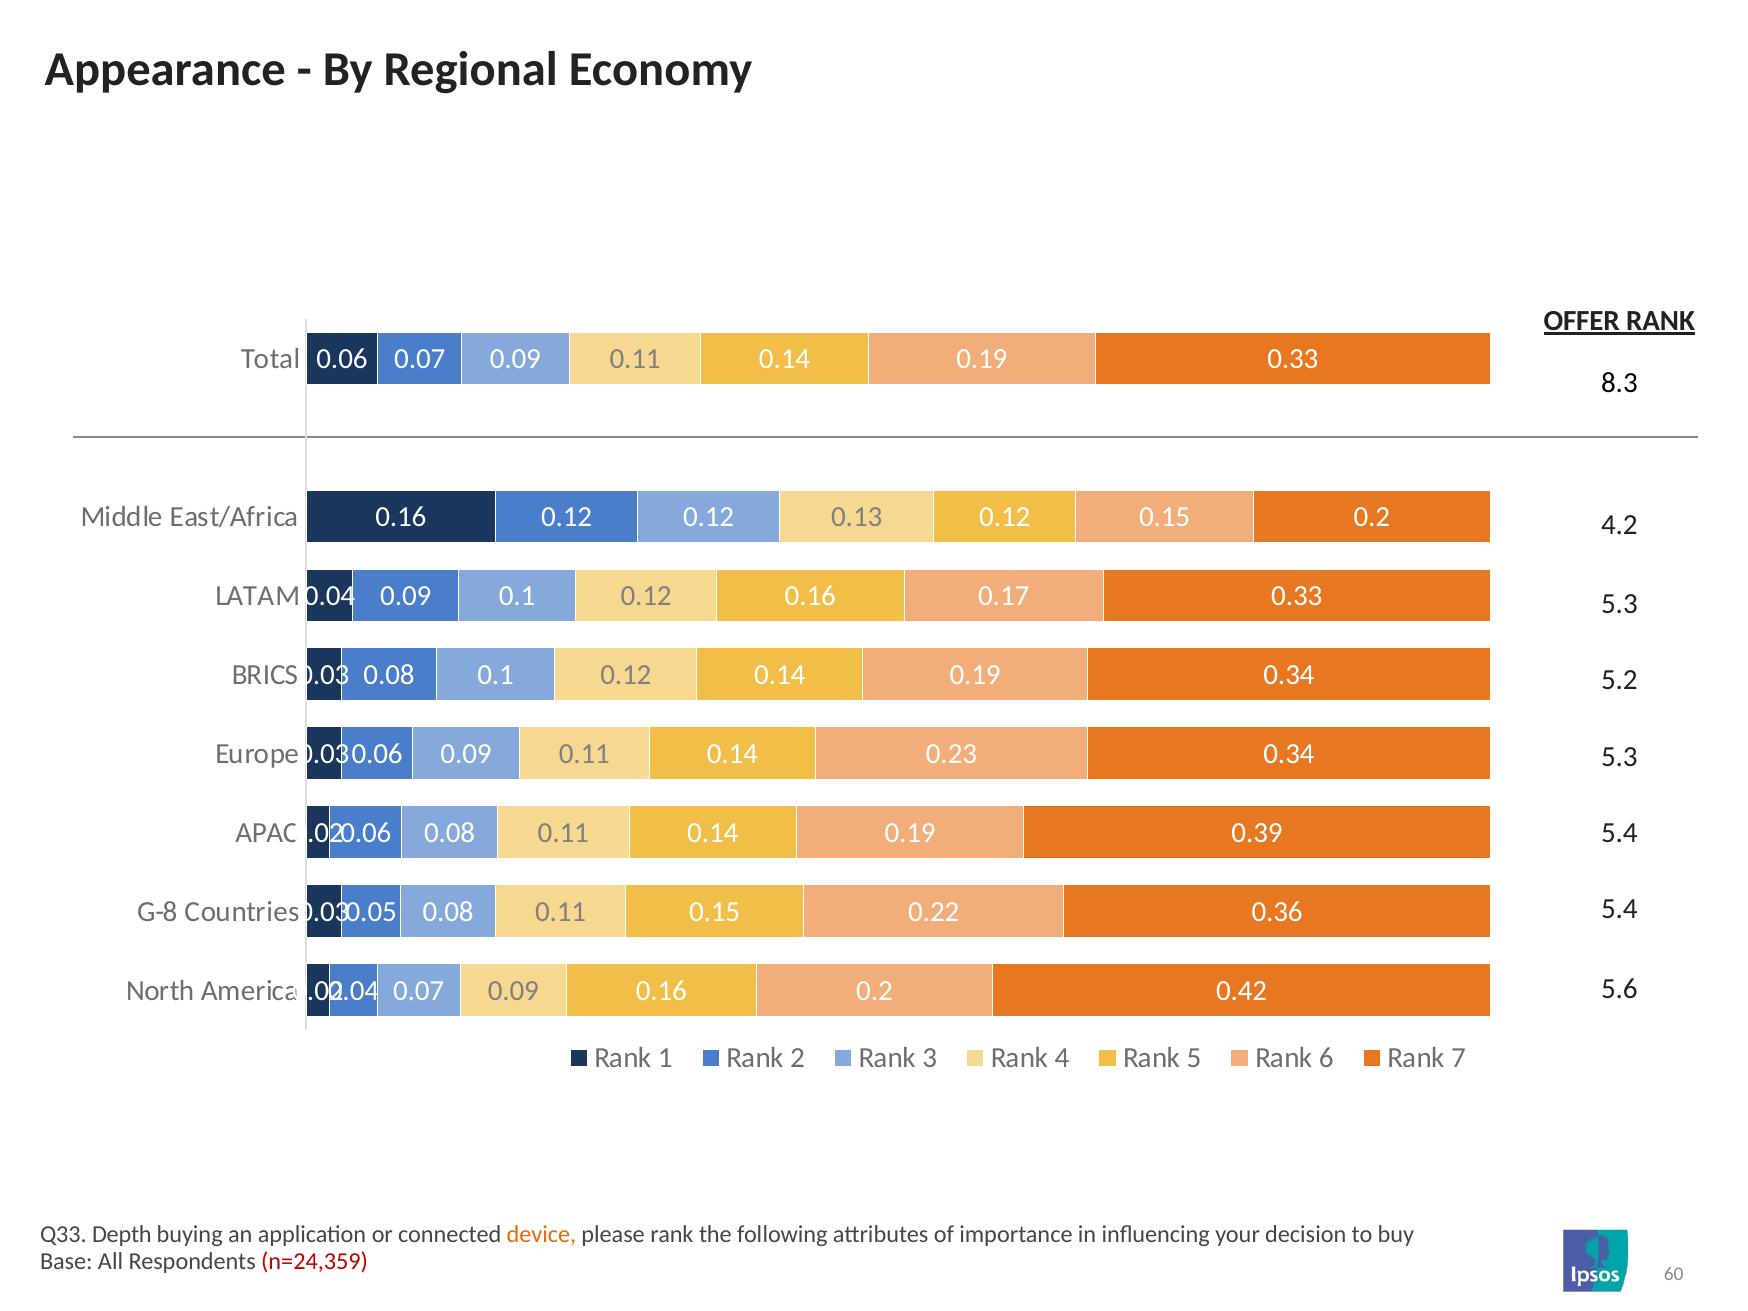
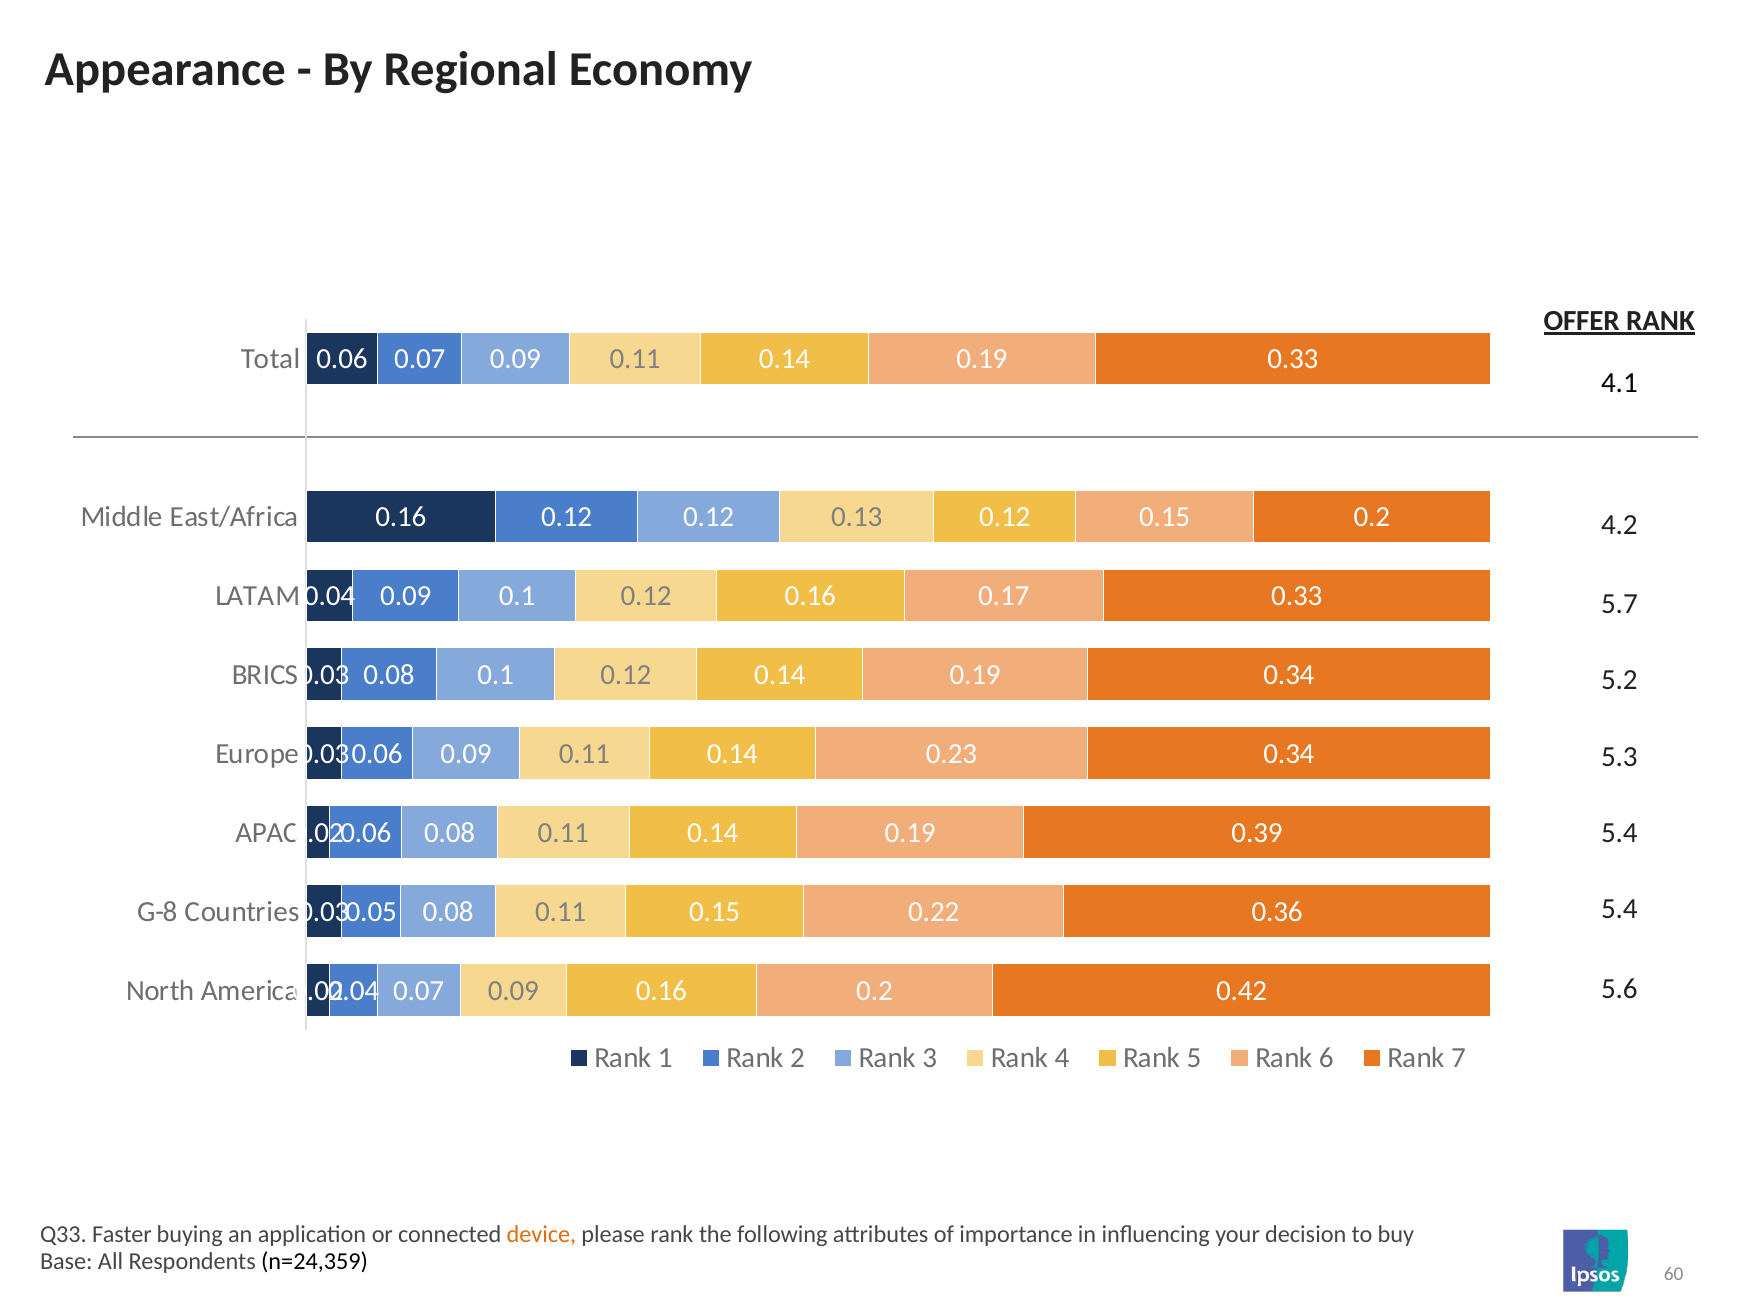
8.3: 8.3 -> 4.1 (1619, 383)
5.3: 5.3 -> 5.7 (1619, 604)
Depth: Depth -> Faster (122, 1234)
n=24,359 colour: red -> black (315, 1262)
